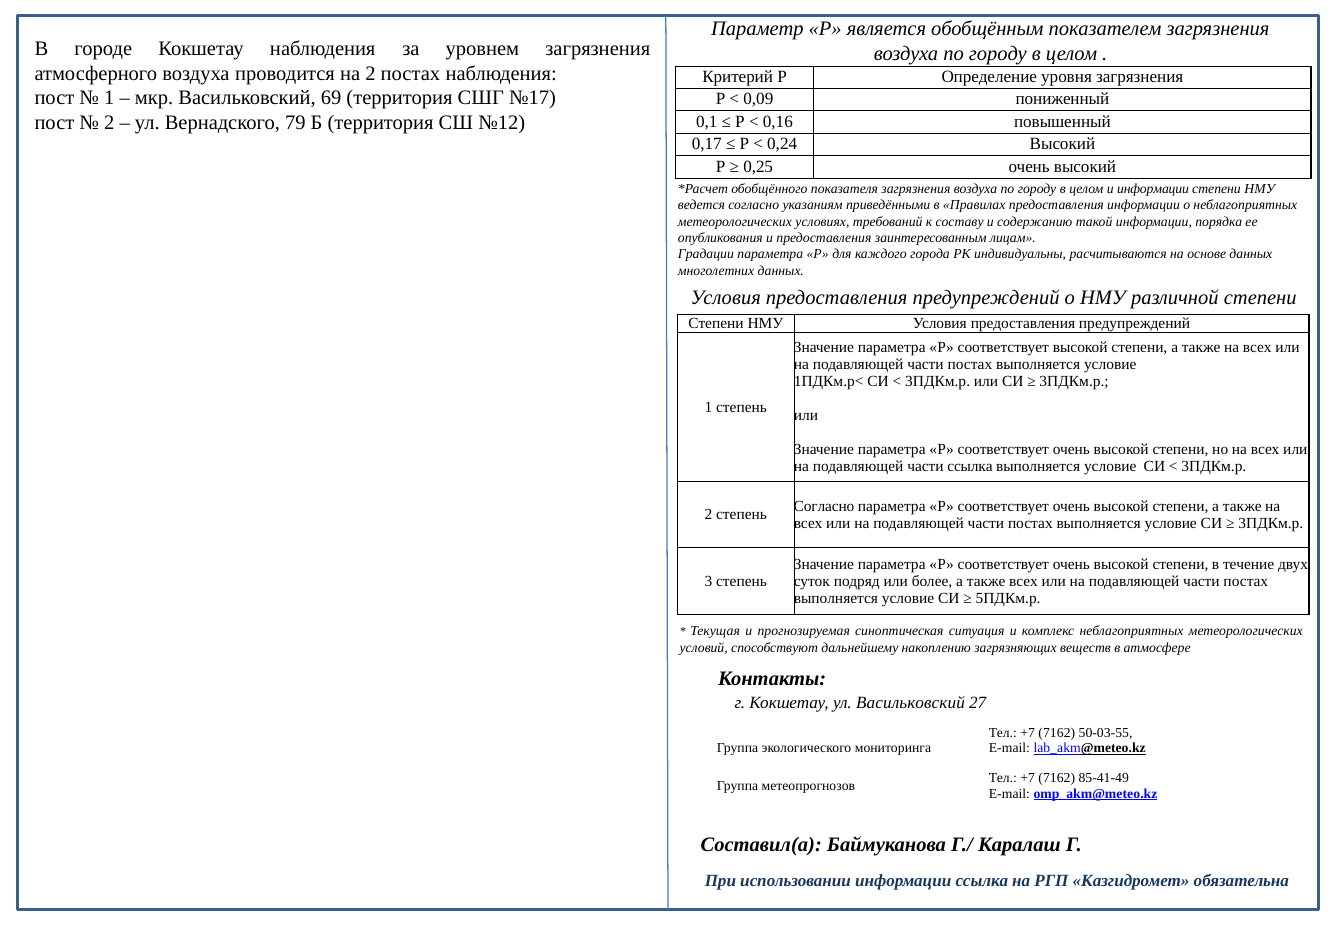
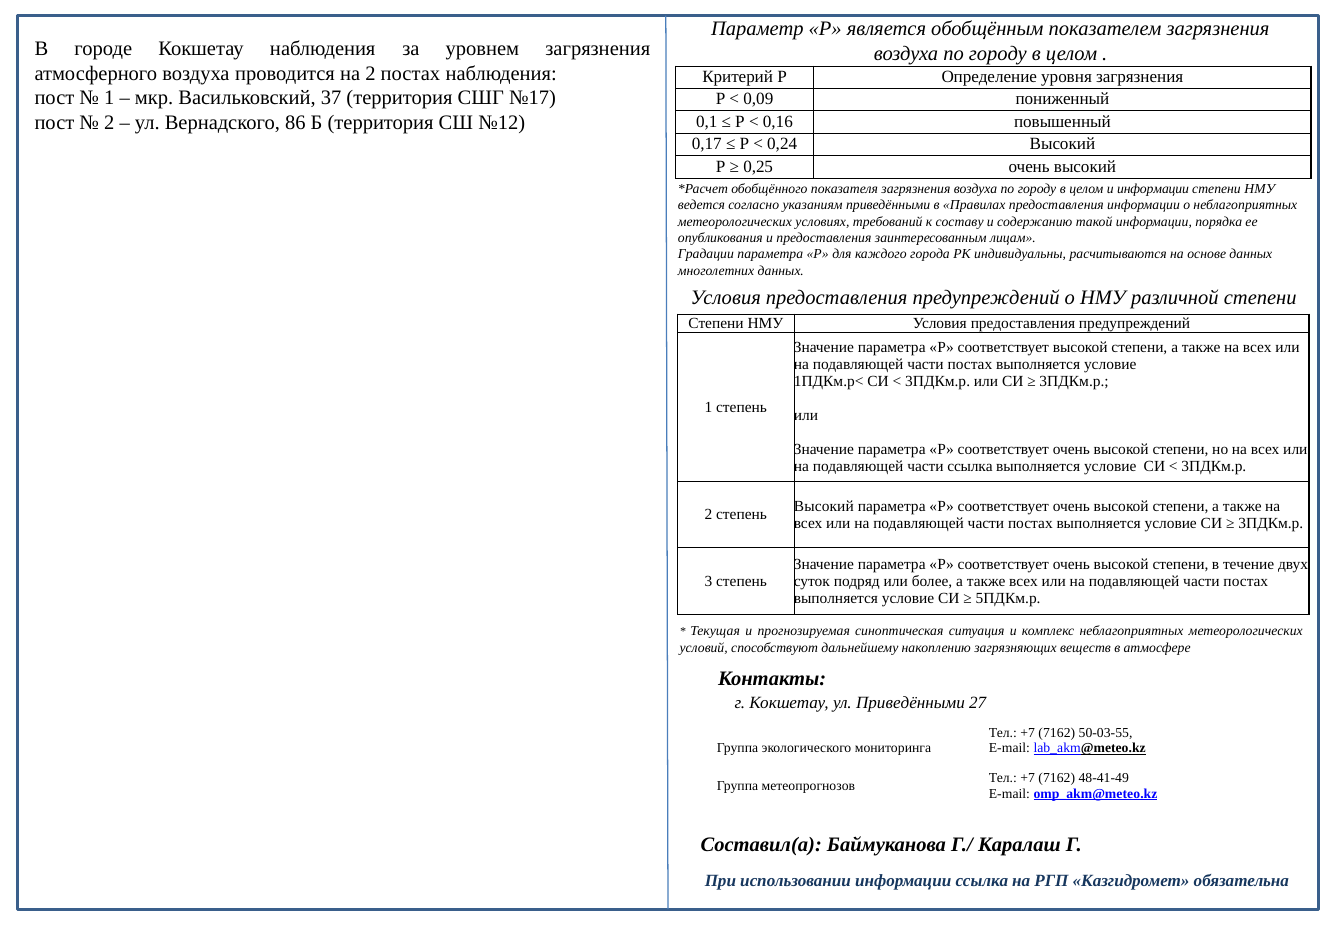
69: 69 -> 37 (331, 98)
79: 79 -> 86 (295, 123)
Согласно: Согласно -> Высокий (824, 506)
ул Васильковский: Васильковский -> Приведёнными (911, 703)
85-41-49: 85-41-49 -> 48-41-49 (1104, 778)
